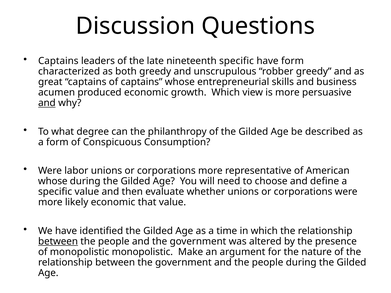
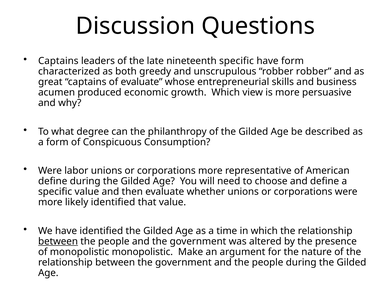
robber greedy: greedy -> robber (314, 71)
of captains: captains -> evaluate (142, 82)
and underline: present -> none (47, 103)
whose: whose -> define (53, 181)
likely economic: economic -> identified (113, 202)
